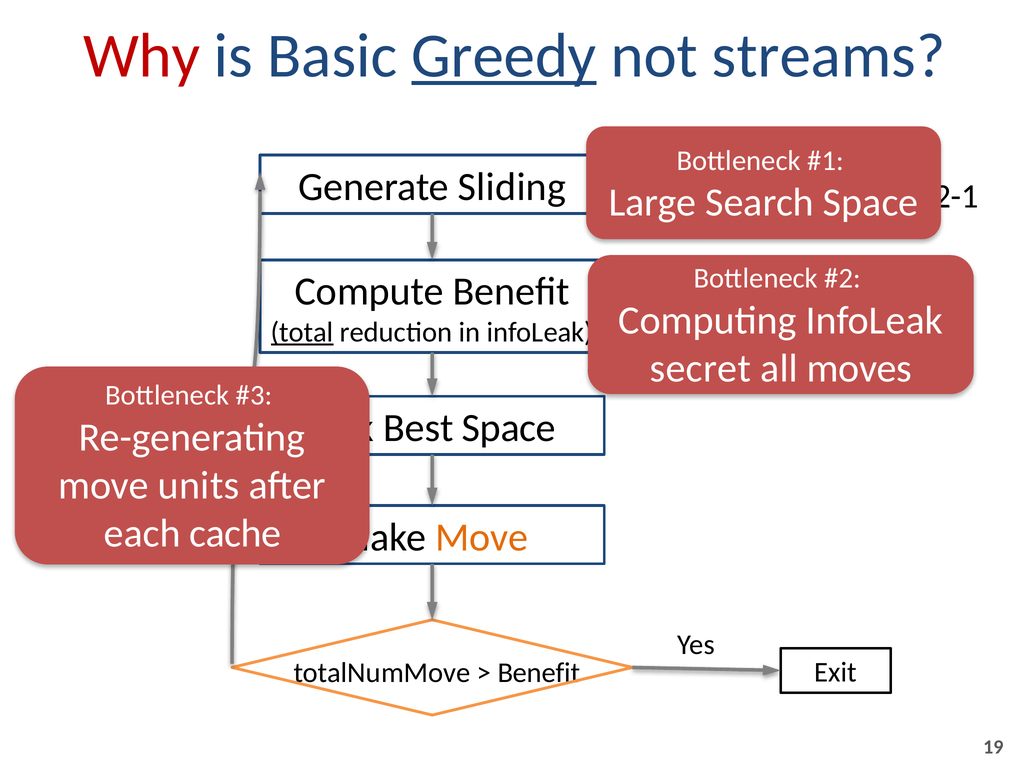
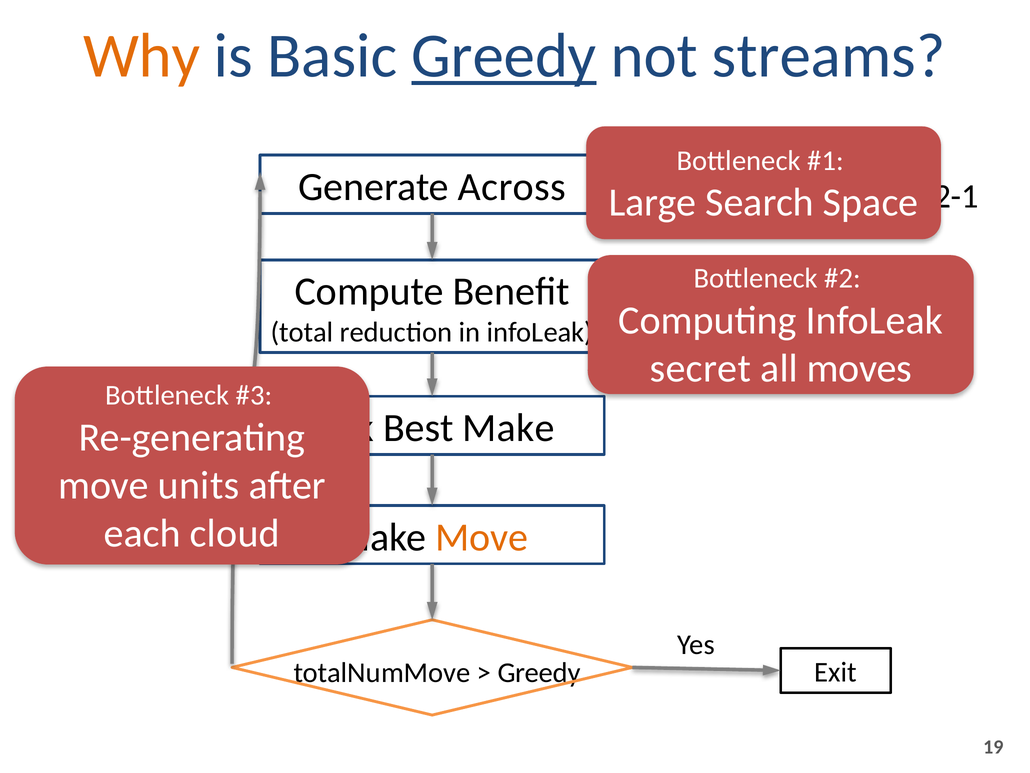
Why colour: red -> orange (142, 56)
Sliding: Sliding -> Across (512, 187)
total underline: present -> none (302, 332)
Best Space: Space -> Make (509, 428)
cache: cache -> cloud (235, 533)
Benefit: Benefit -> Greedy (539, 672)
